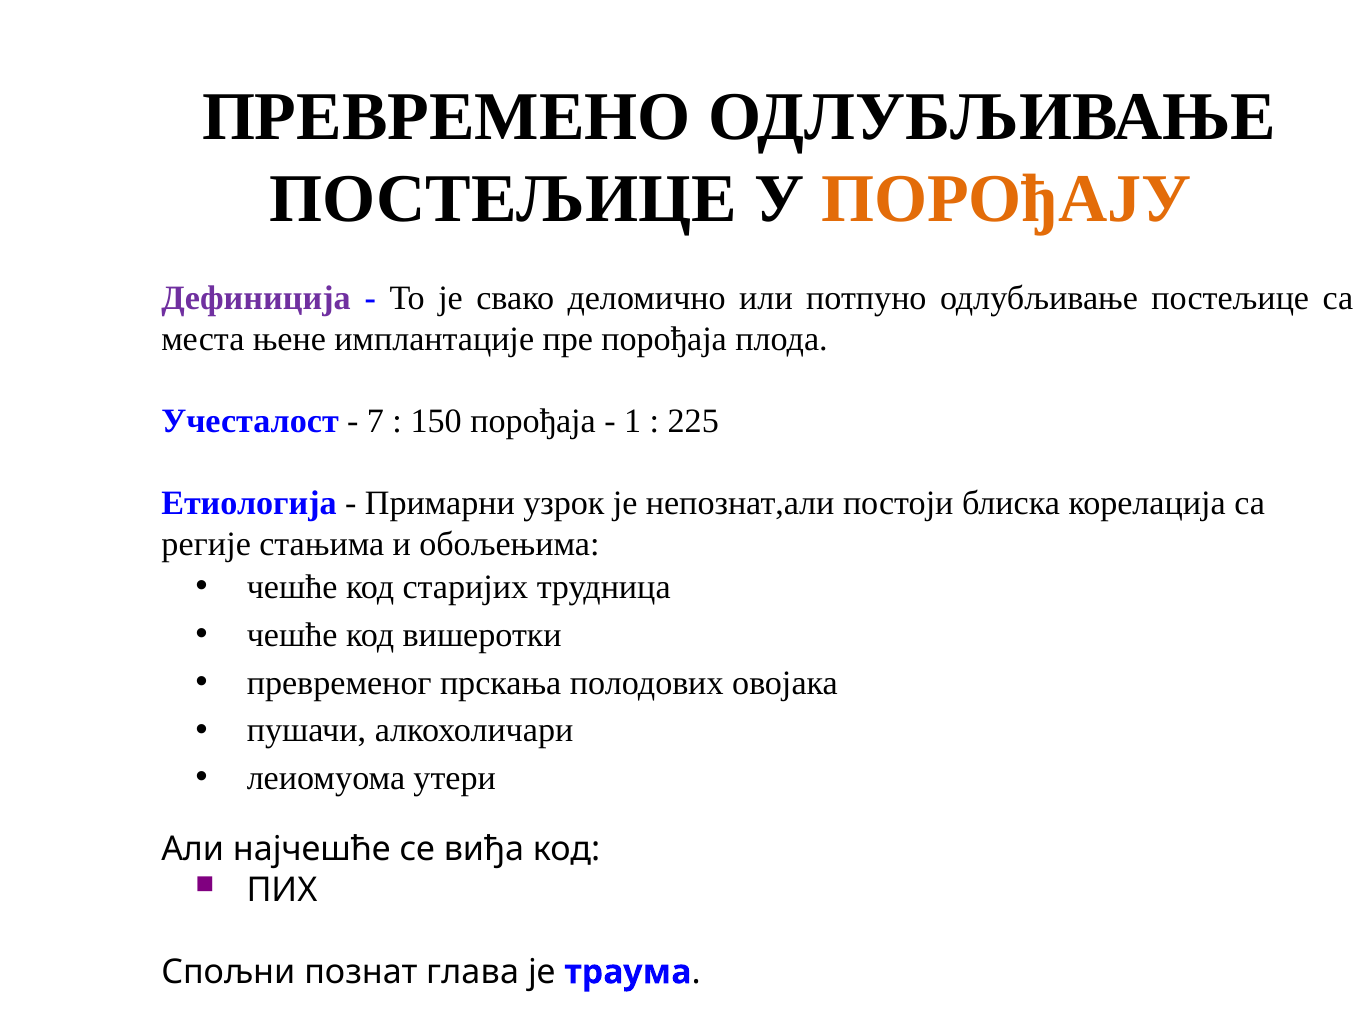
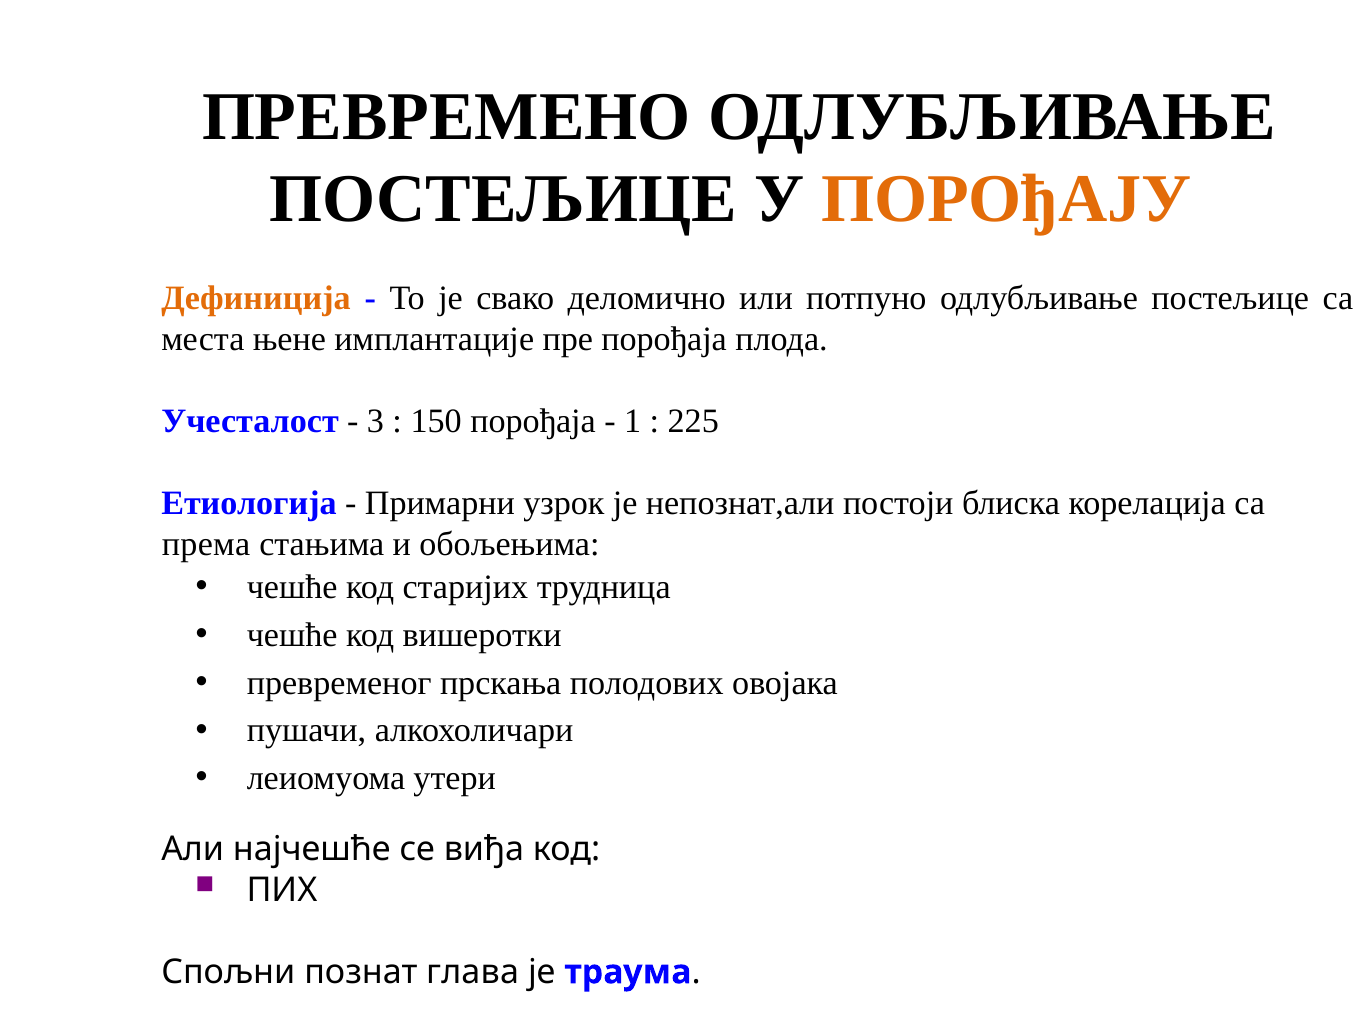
Дефиниција colour: purple -> orange (256, 298)
7: 7 -> 3 (376, 421)
регије: регије -> према (206, 544)
